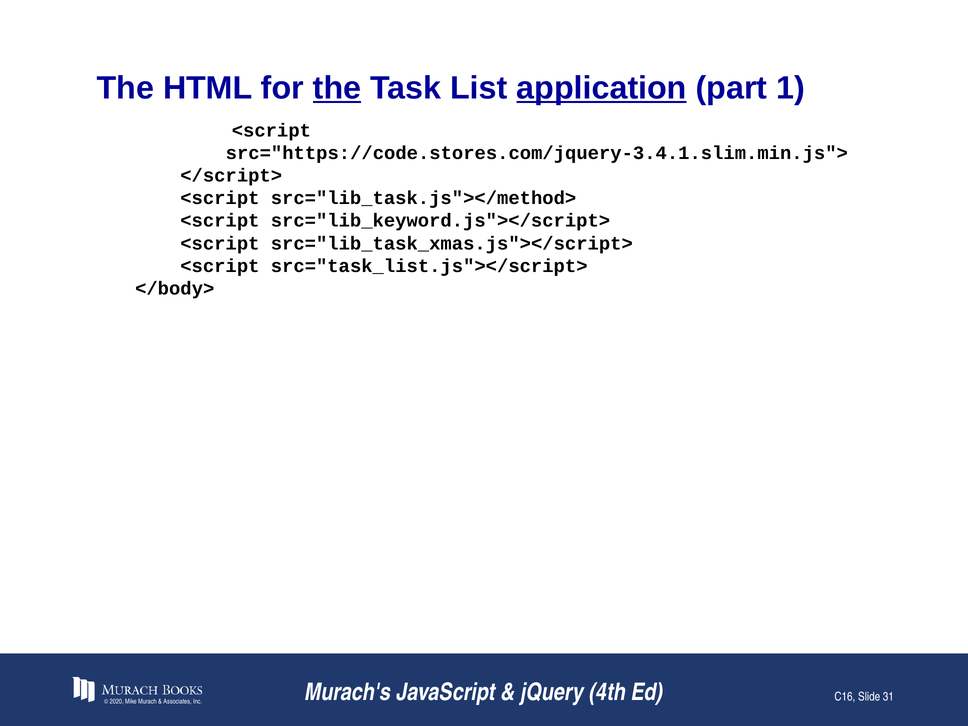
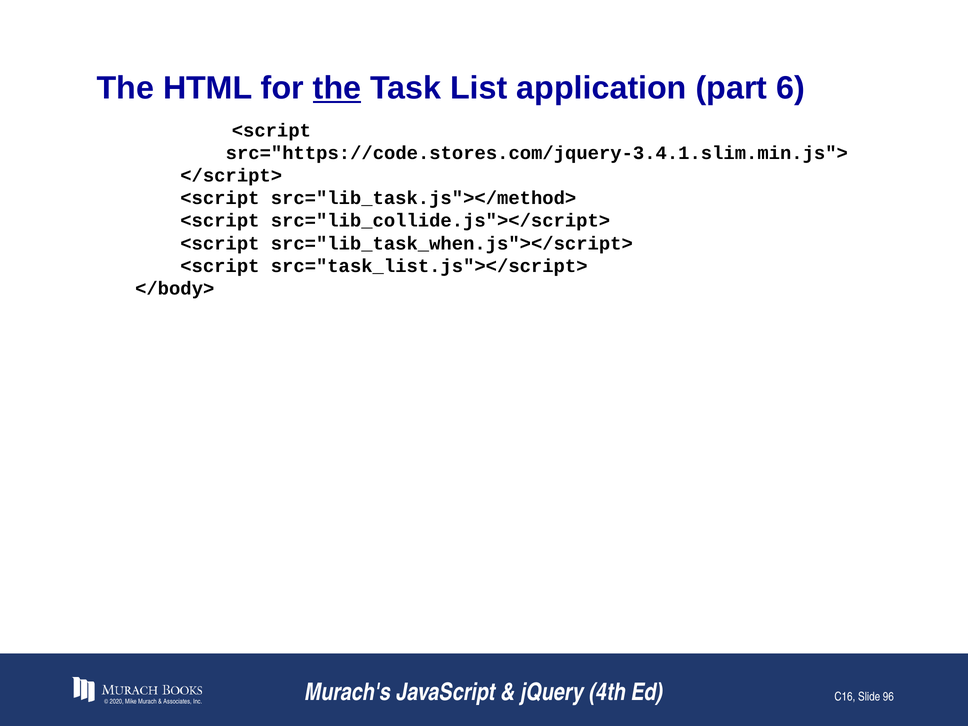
application underline: present -> none (602, 88)
1: 1 -> 6 (791, 88)
src="lib_keyword.js"></script>: src="lib_keyword.js"></script> -> src="lib_collide.js"></script> (440, 221)
src="lib_task_xmas.js"></script>: src="lib_task_xmas.js"></script> -> src="lib_task_when.js"></script> (452, 243)
31: 31 -> 96 (888, 697)
